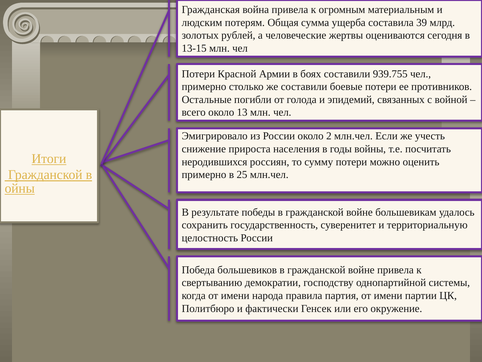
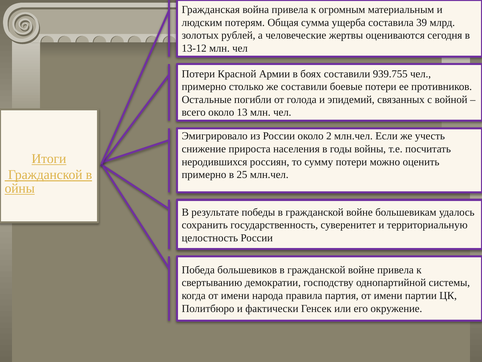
13-15: 13-15 -> 13-12 (194, 48)
